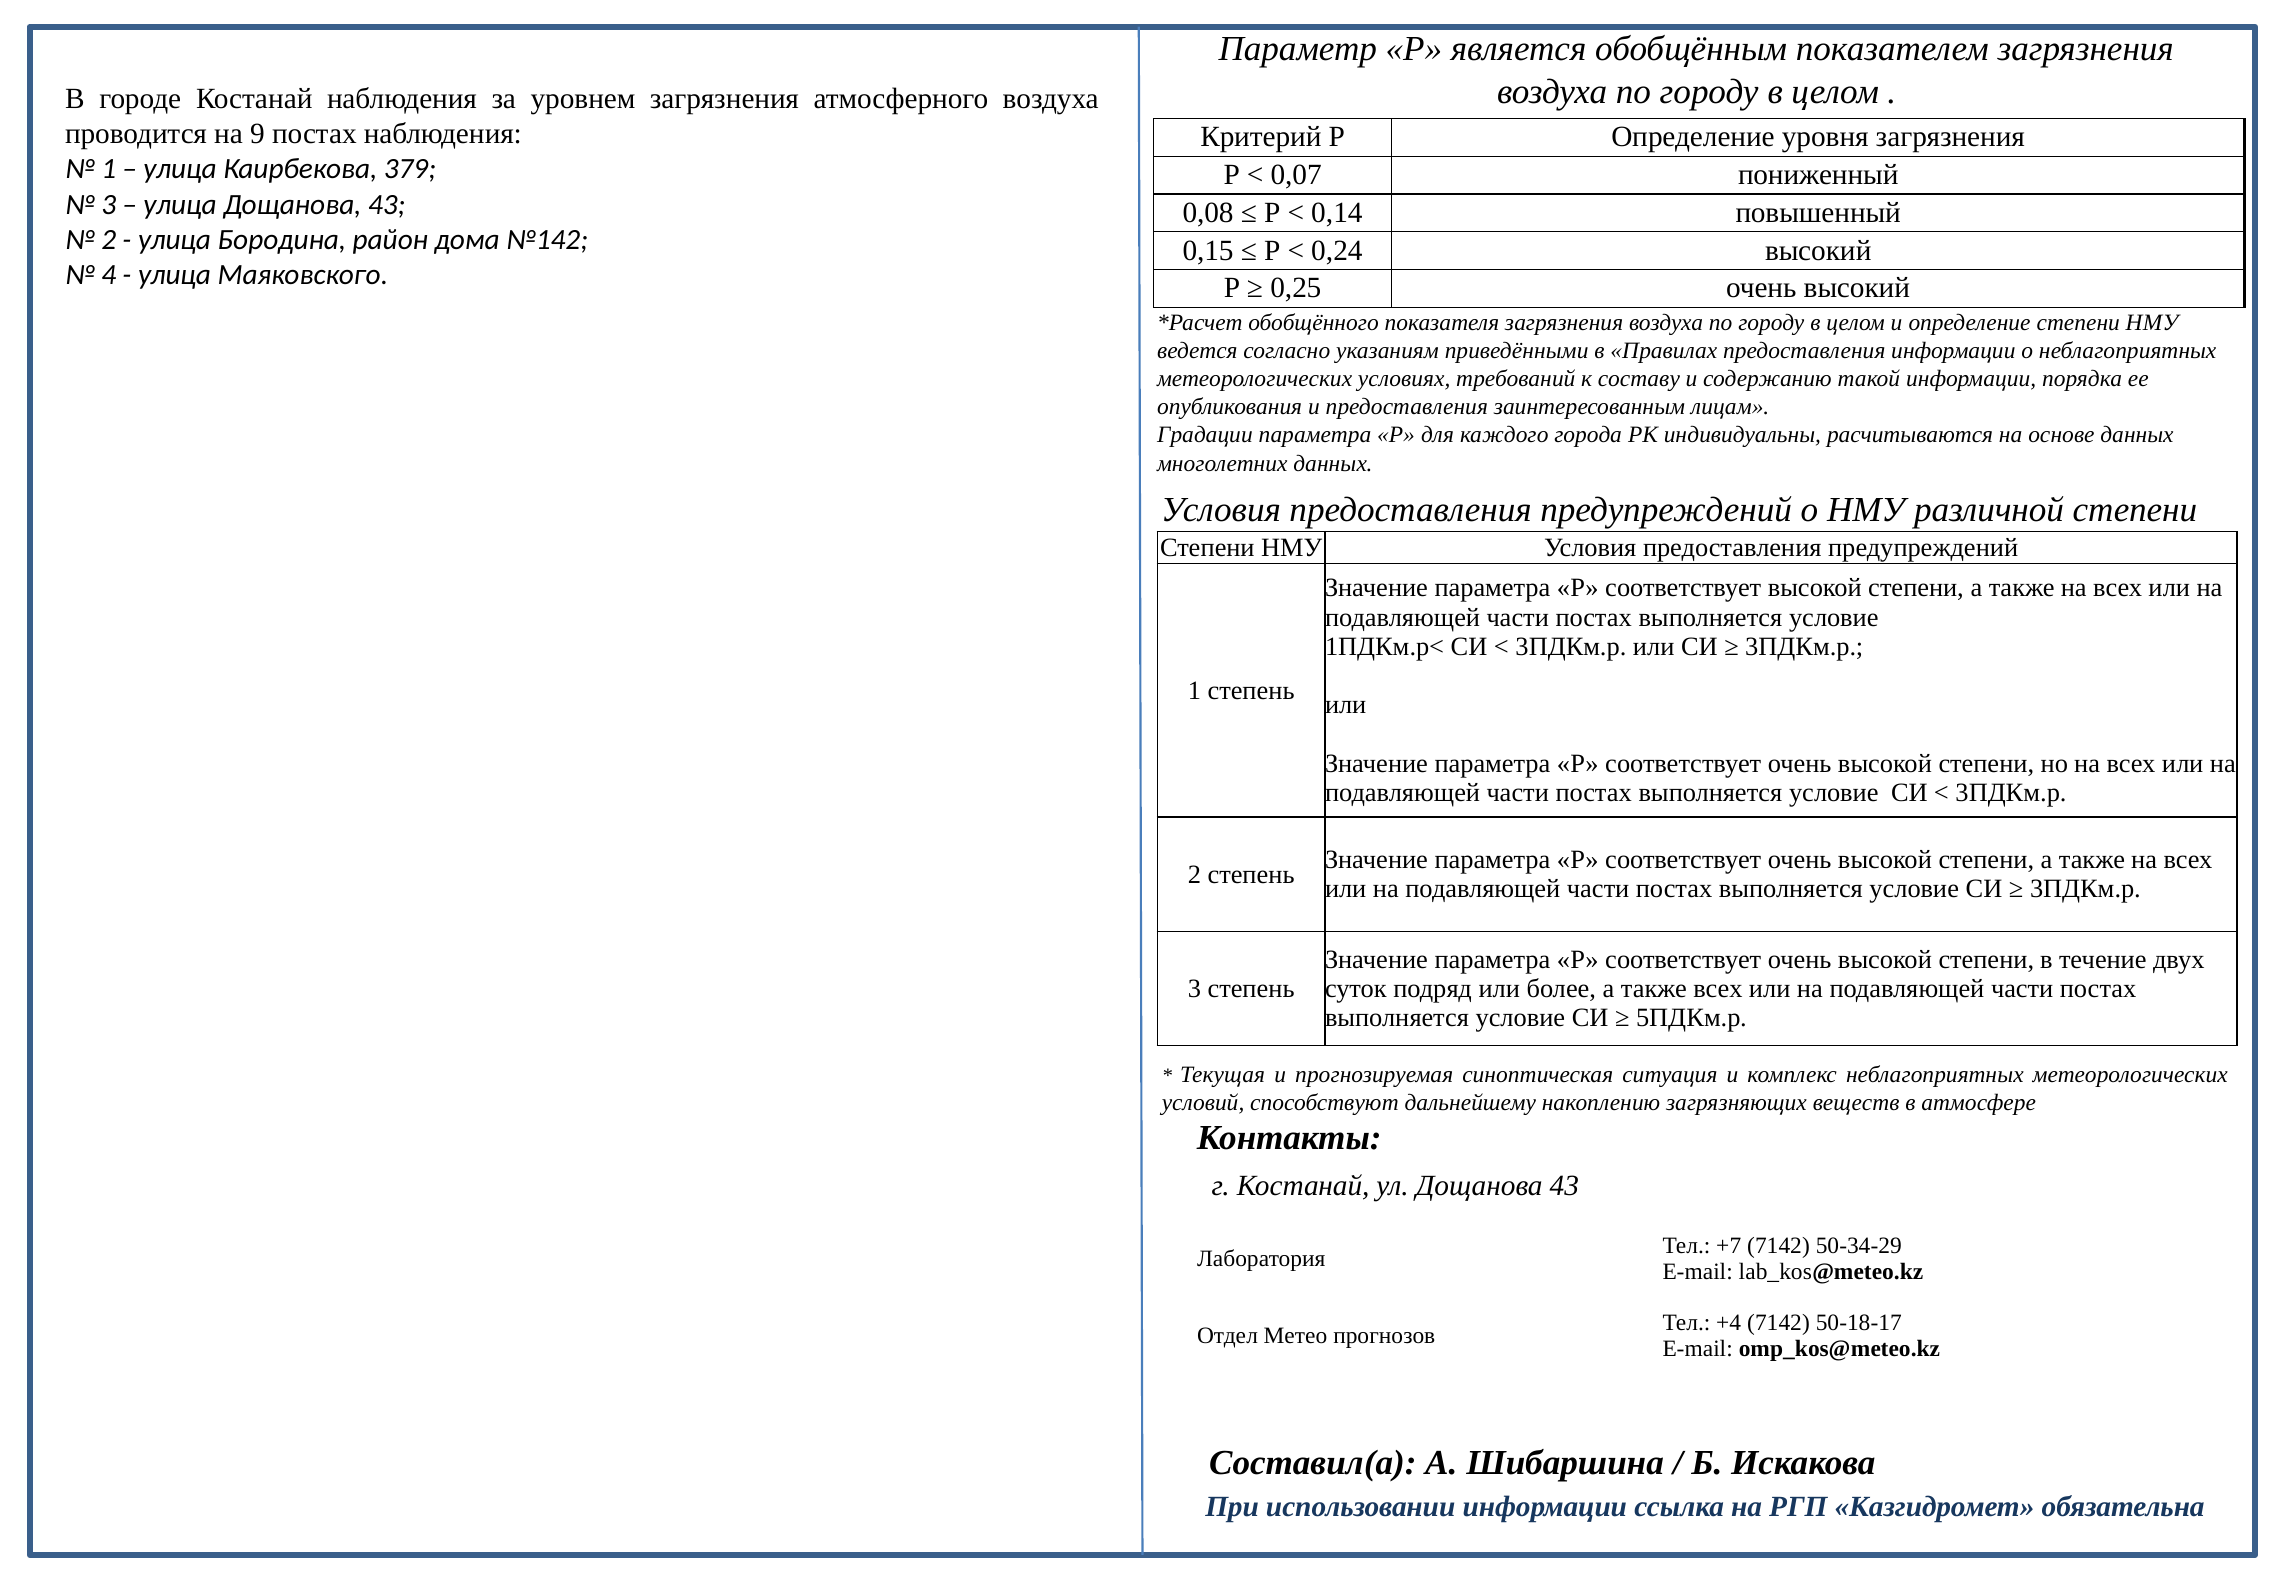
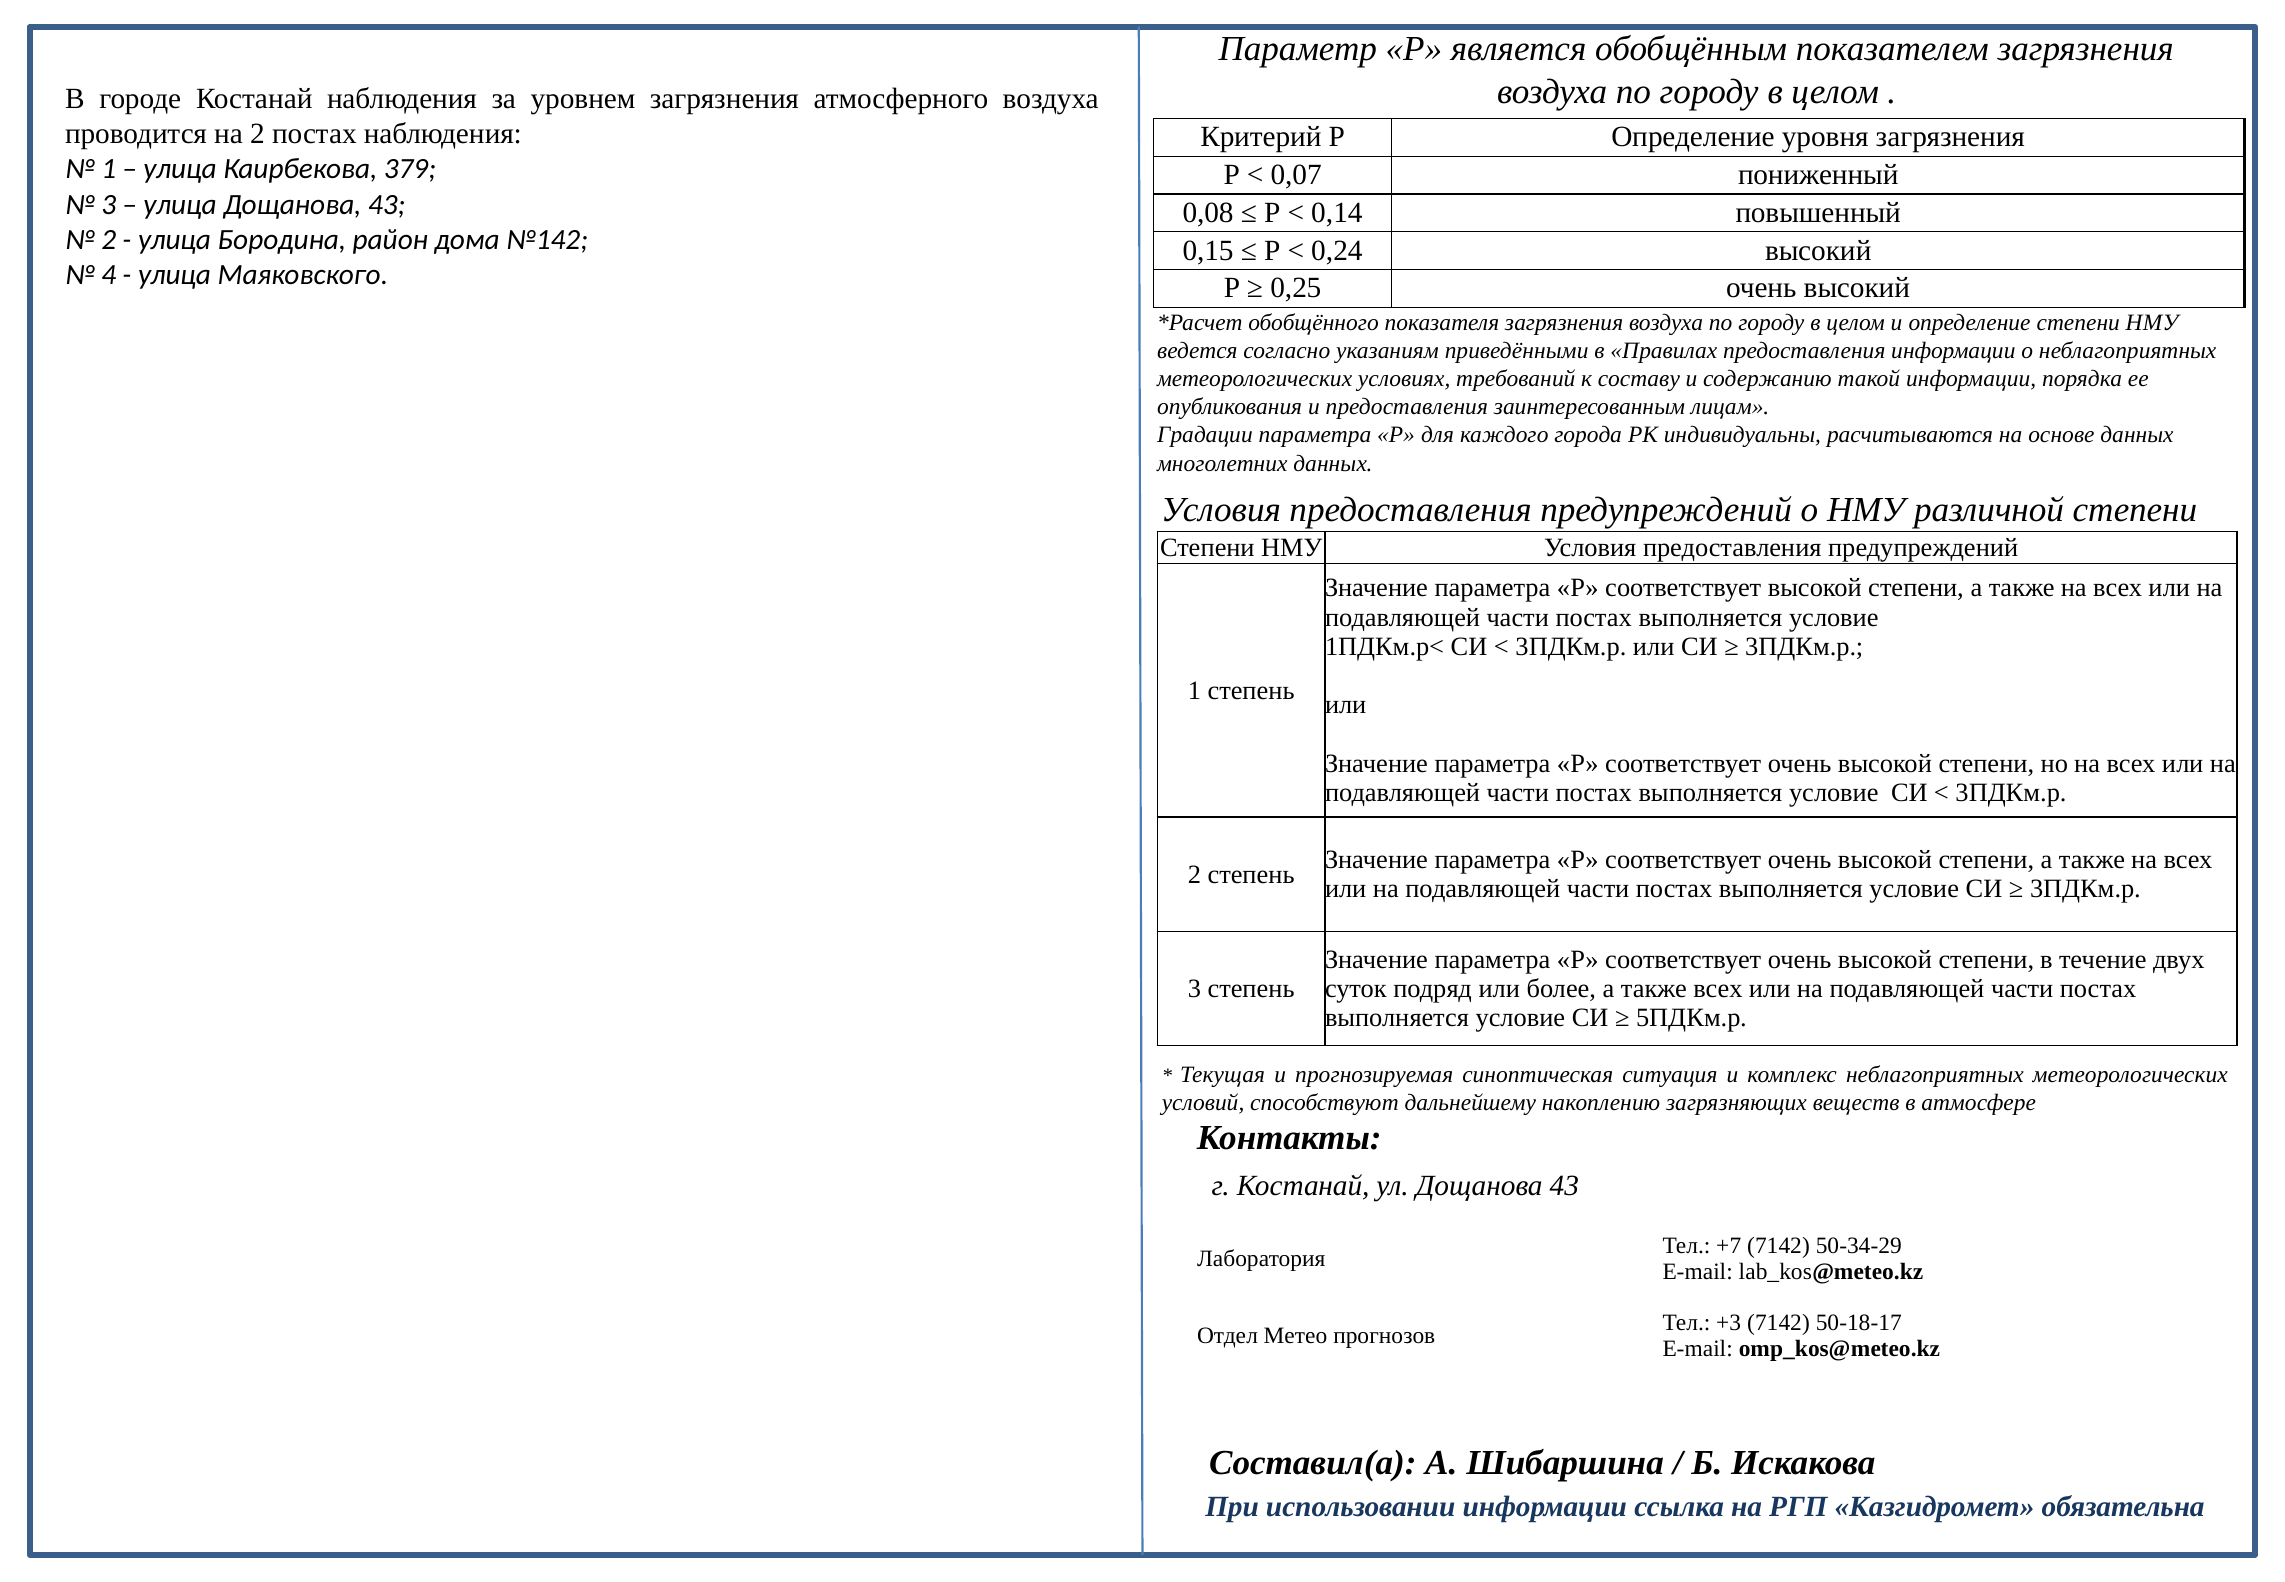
на 9: 9 -> 2 (257, 134)
+4: +4 -> +3 (1729, 1323)
